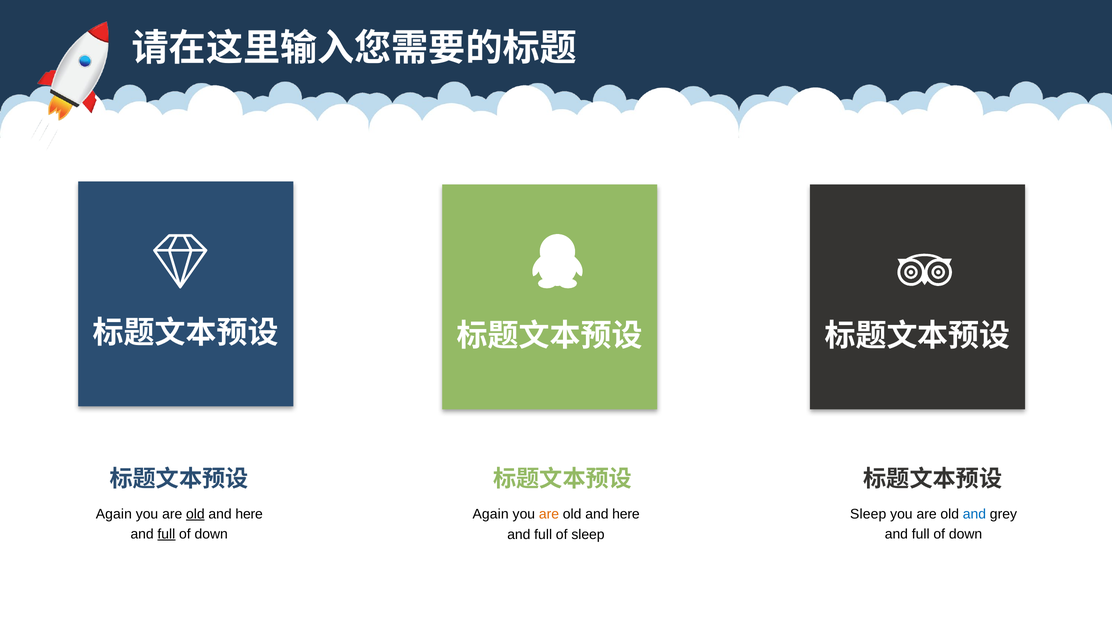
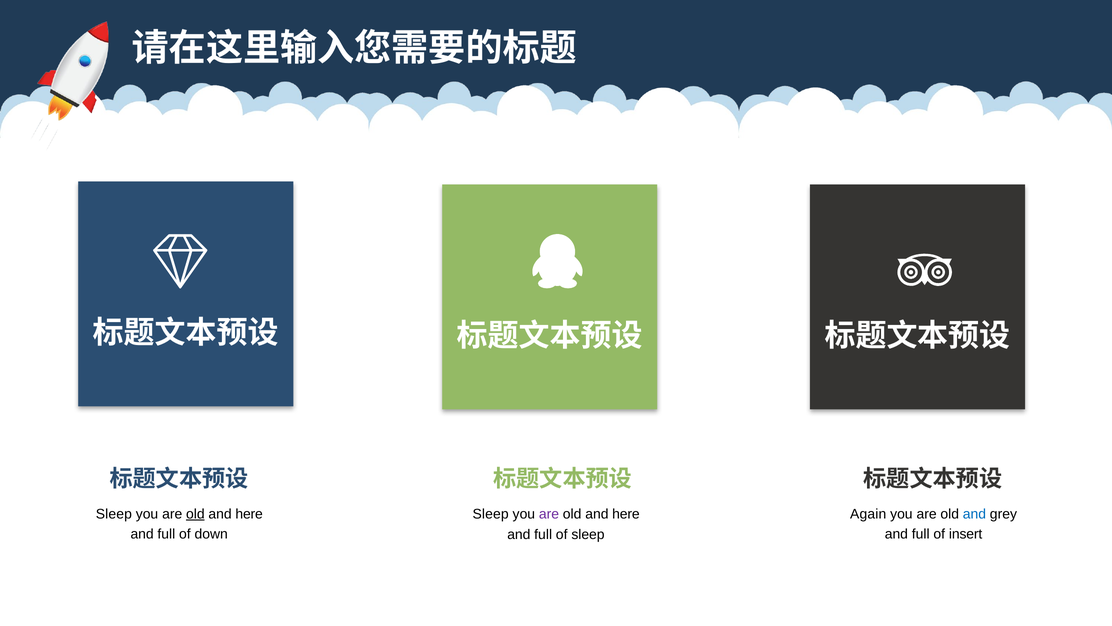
Again: Again -> Sleep (114, 514)
Sleep: Sleep -> Again (868, 514)
Again: Again -> Sleep (491, 514)
are colour: orange -> purple (549, 514)
full underline: present -> none (166, 534)
down: down -> insert (966, 534)
